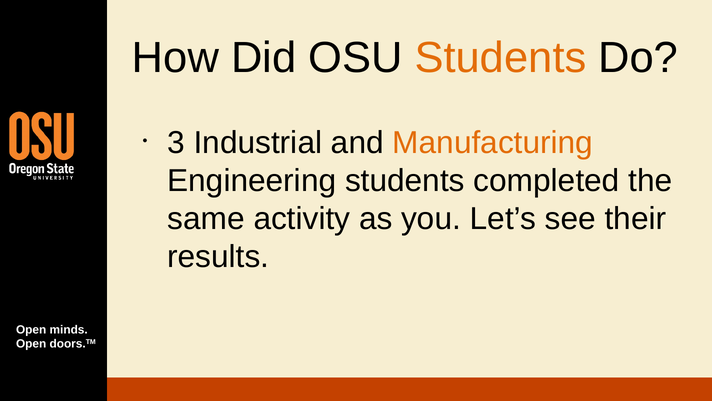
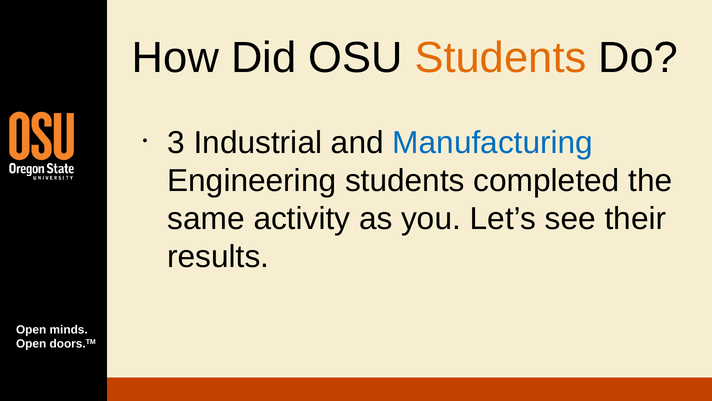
Manufacturing colour: orange -> blue (493, 143)
